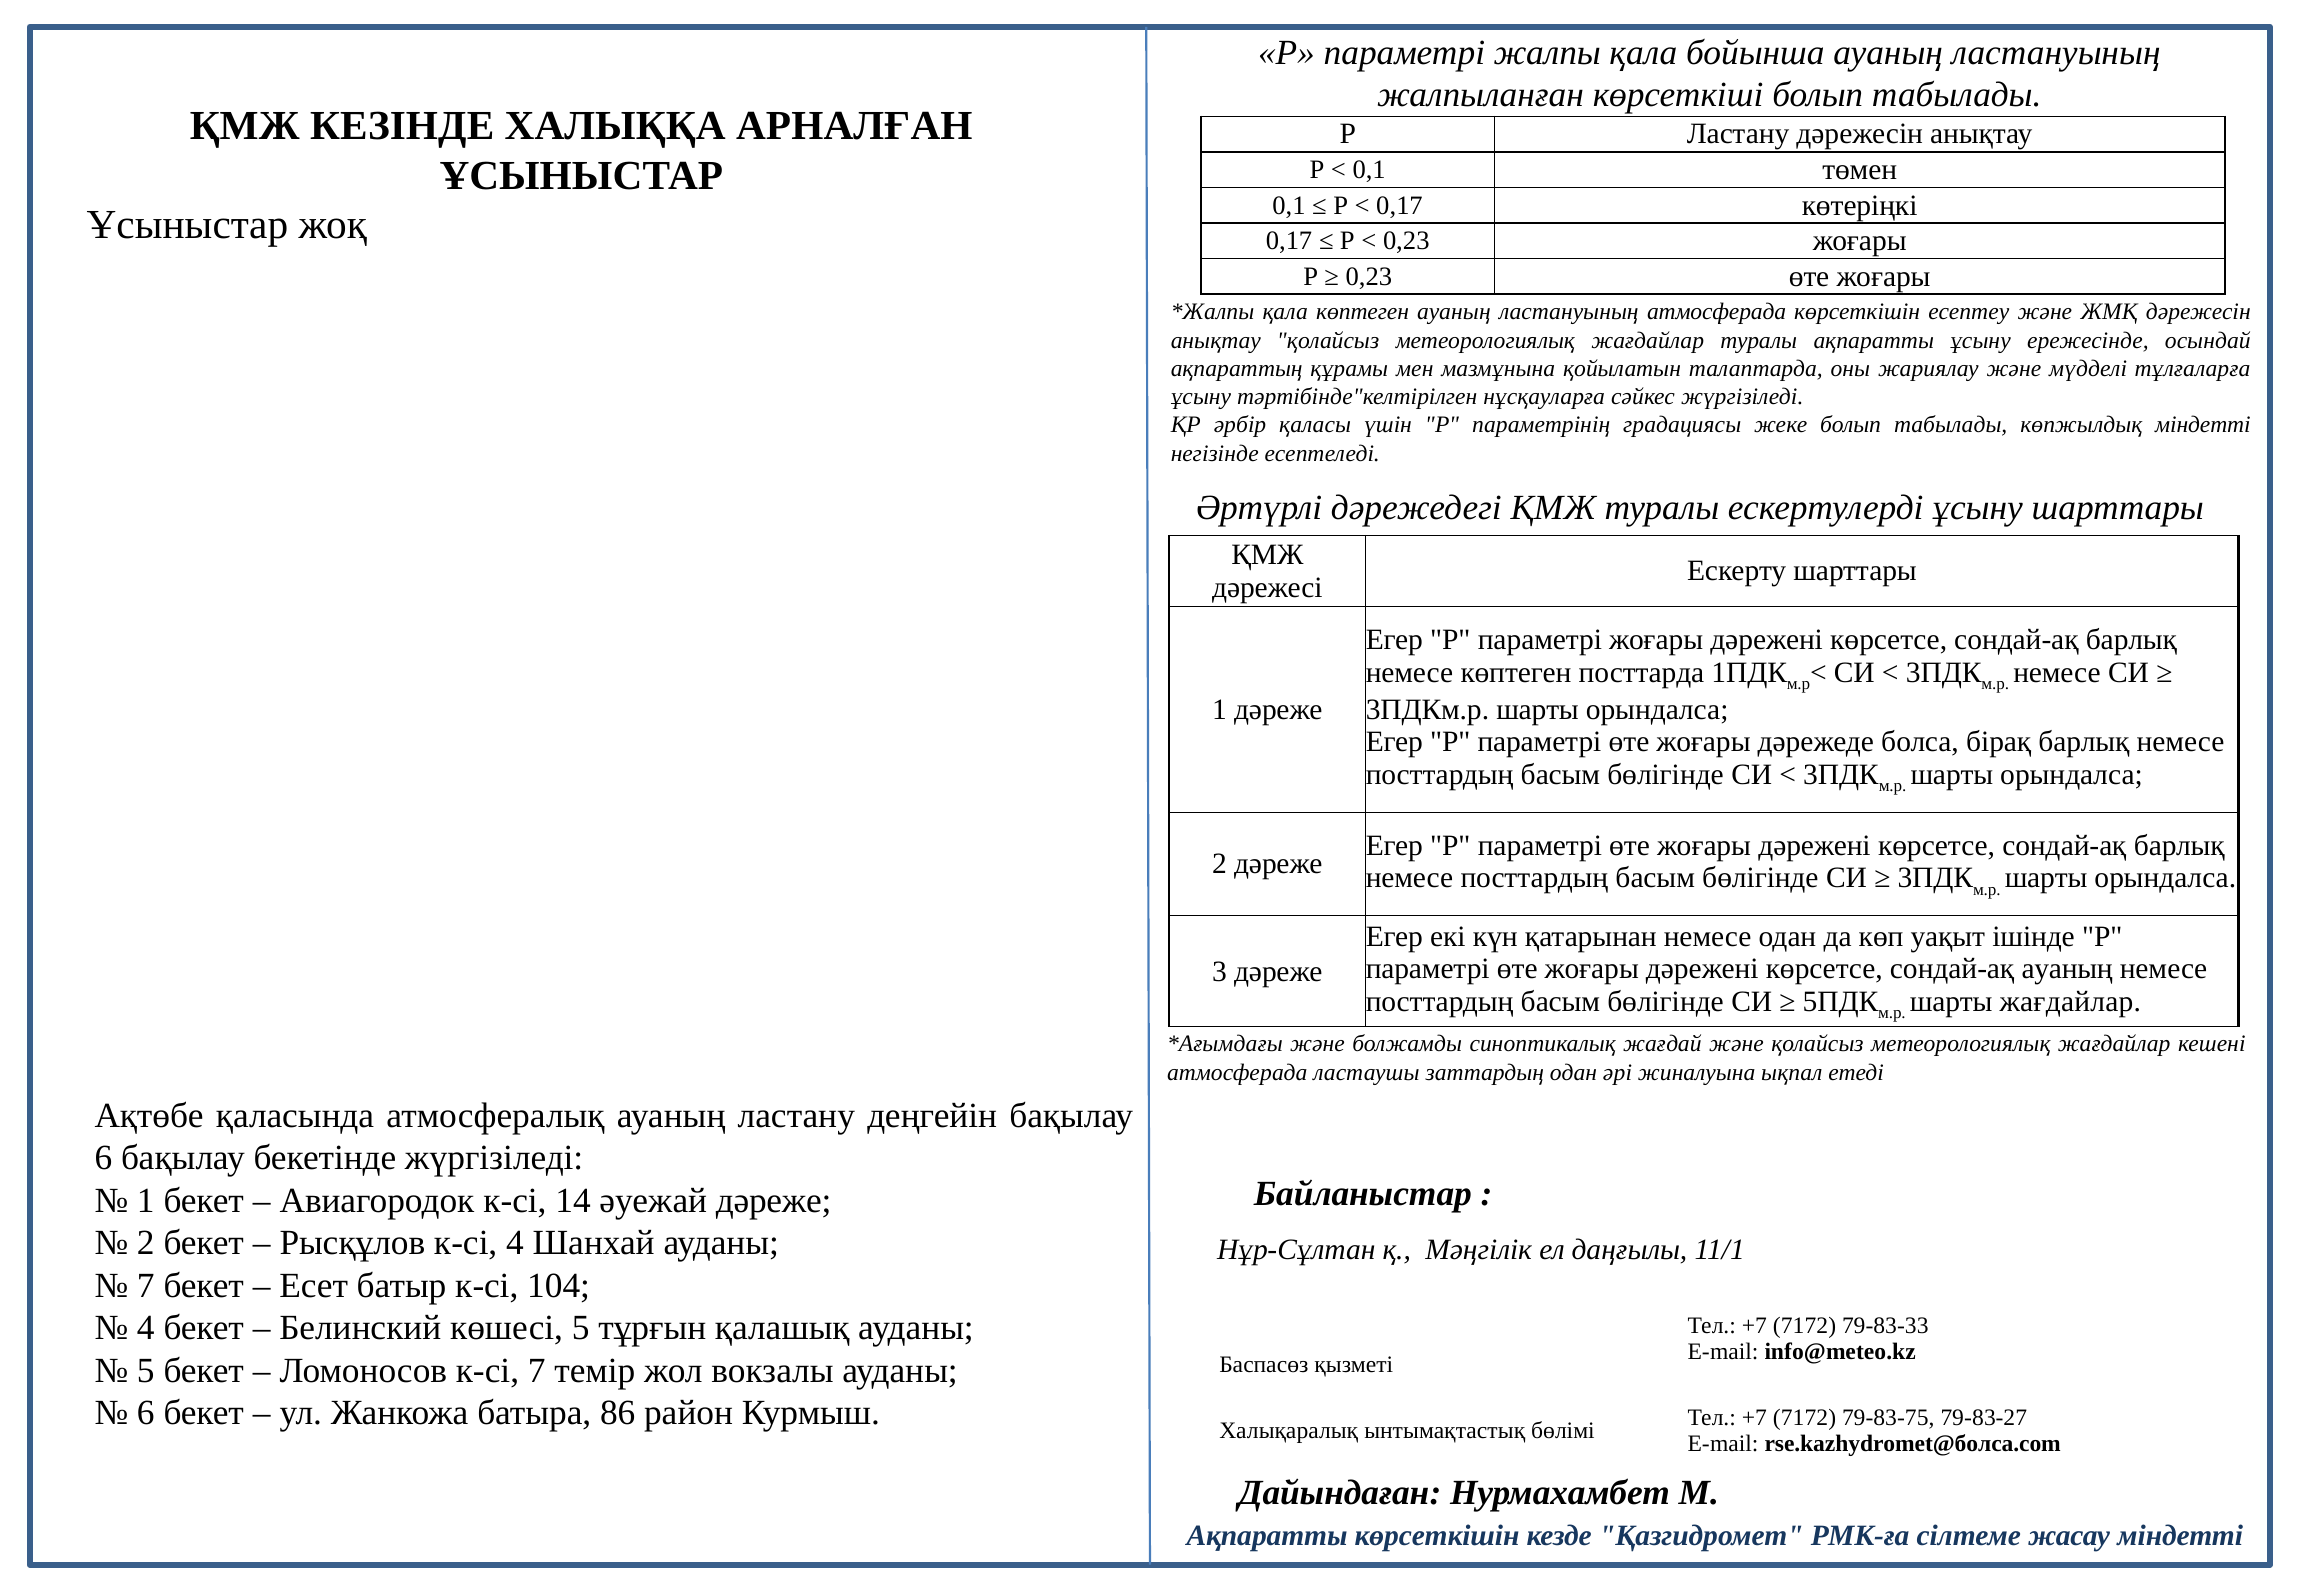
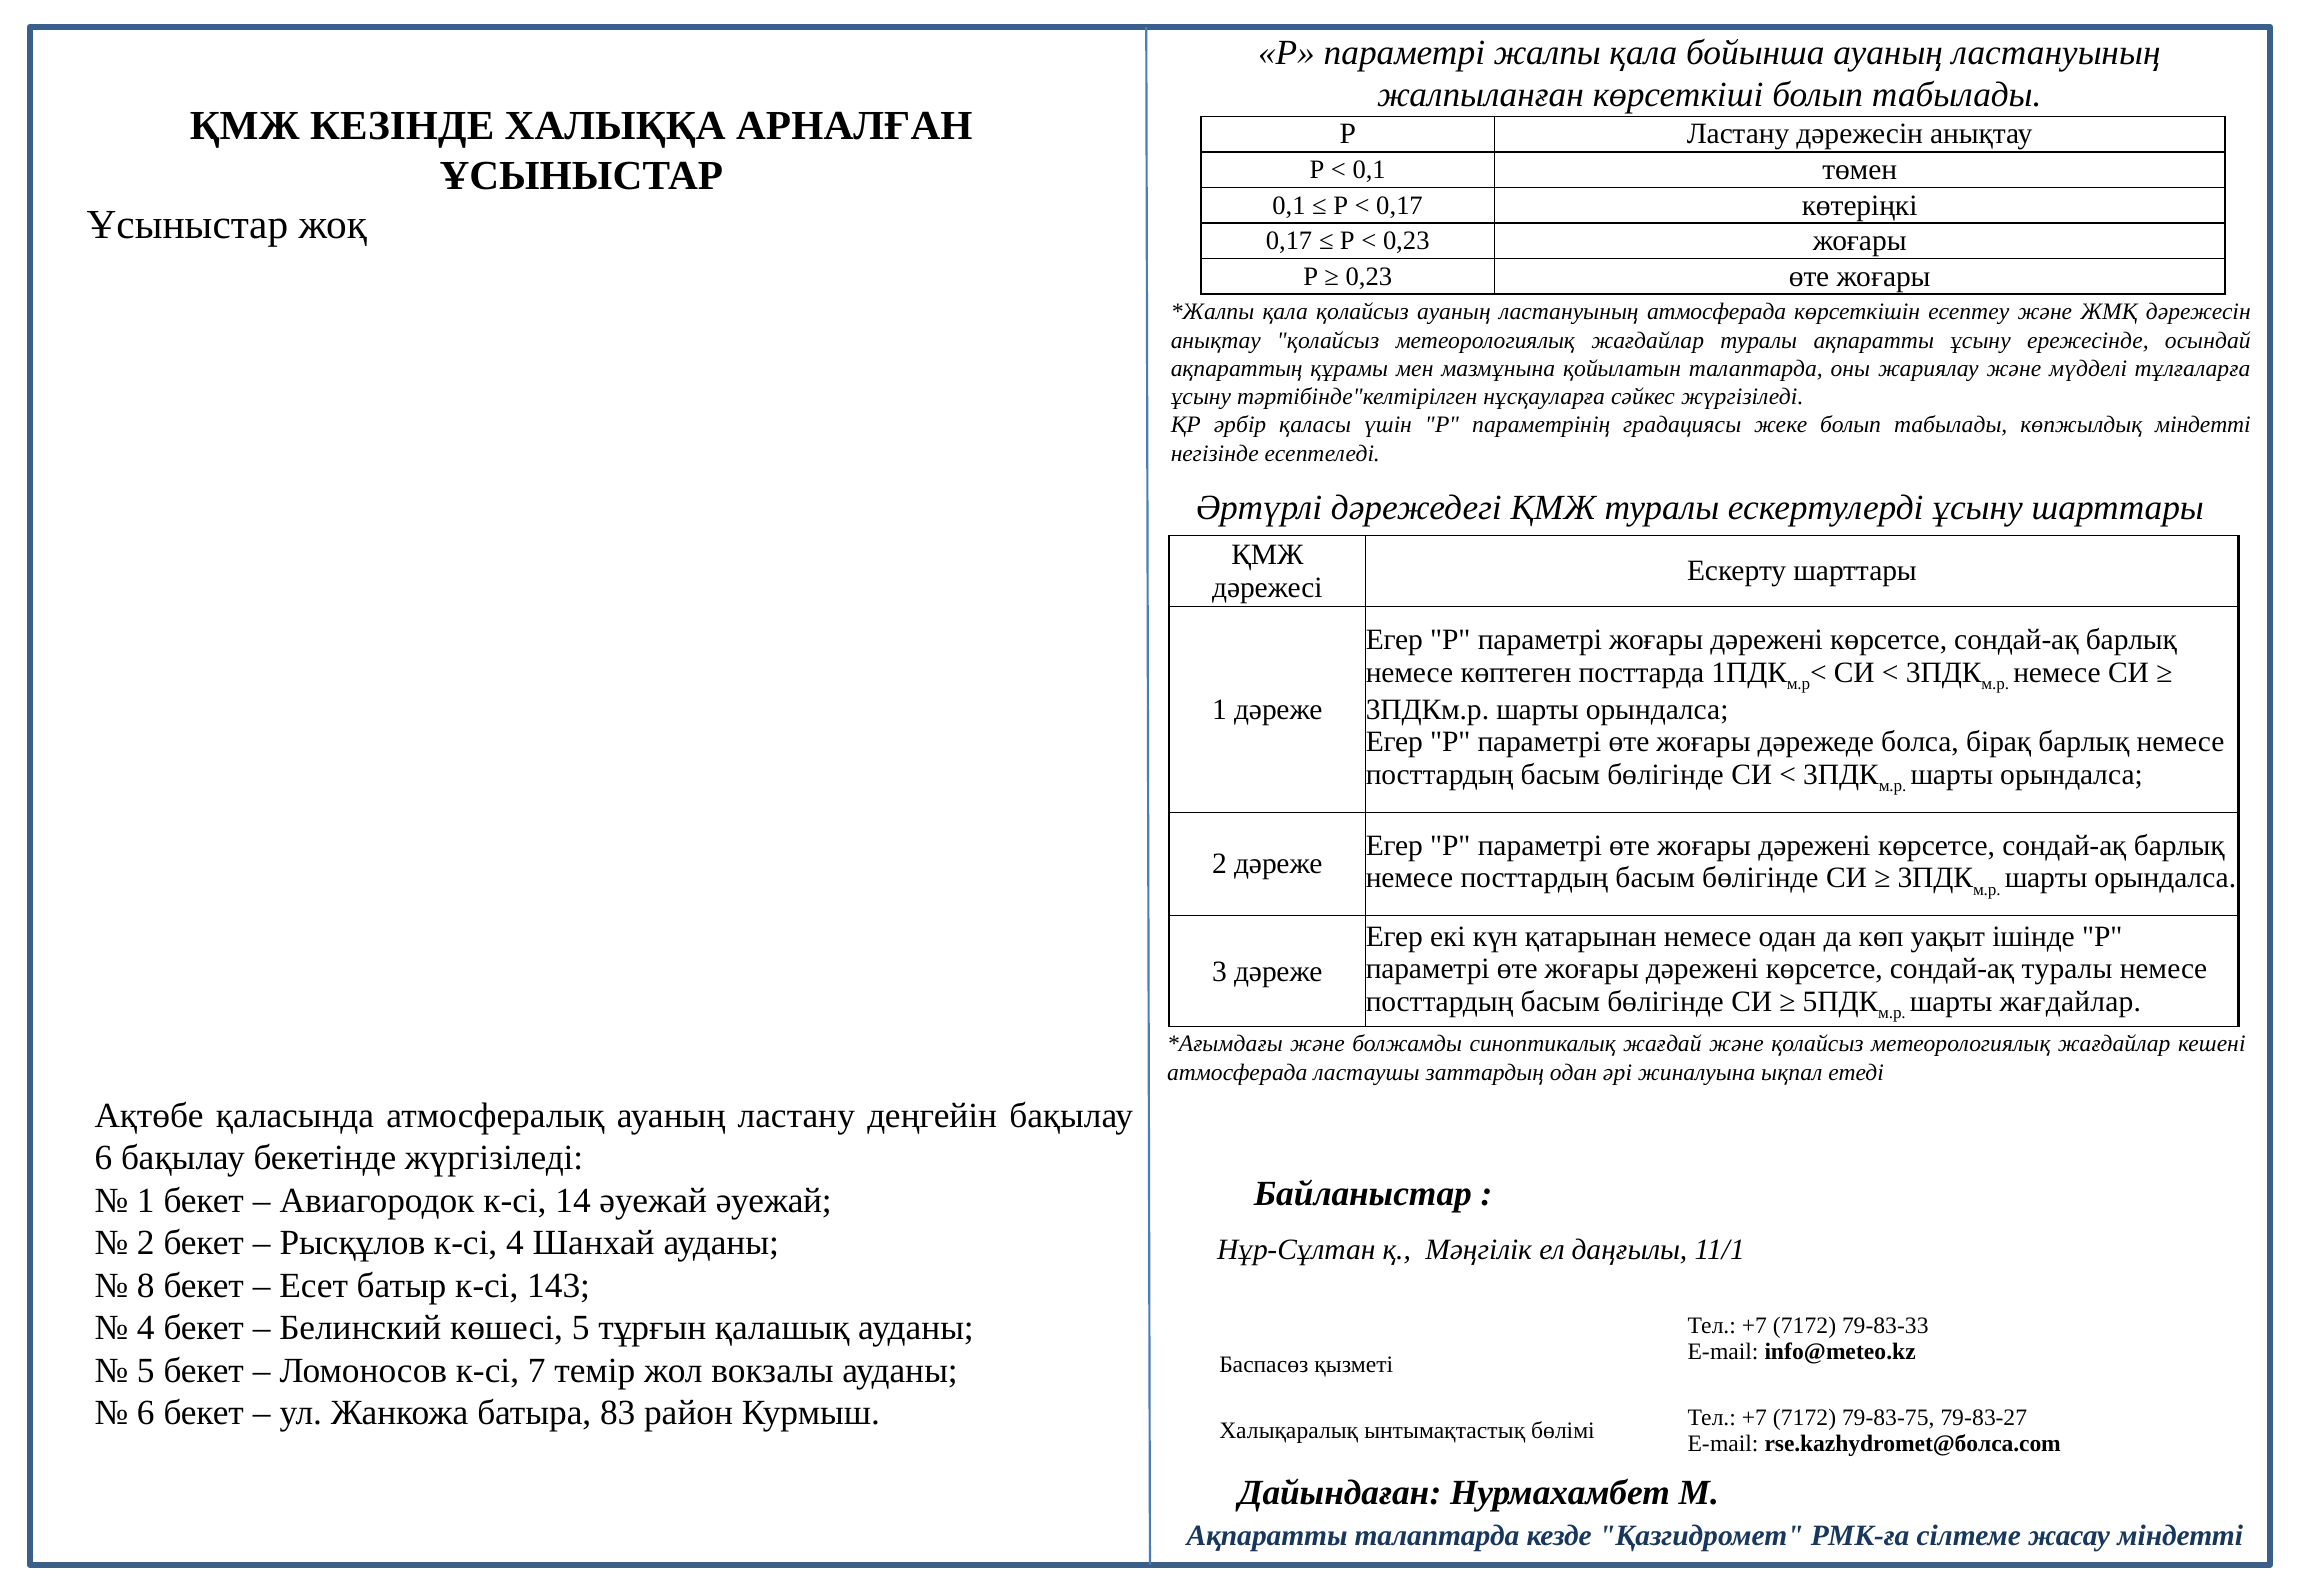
қала көптеген: көптеген -> қолайсыз (1362, 312)
сондай-ақ ауаның: ауаның -> туралы (2067, 969)
әуежай дәреже: дәреже -> әуежай (774, 1201)
7: 7 -> 8 (146, 1286)
104: 104 -> 143 (559, 1286)
86: 86 -> 83 (618, 1413)
Ақпаратты көрсеткішін: көрсеткішін -> талаптарда (1437, 1536)
